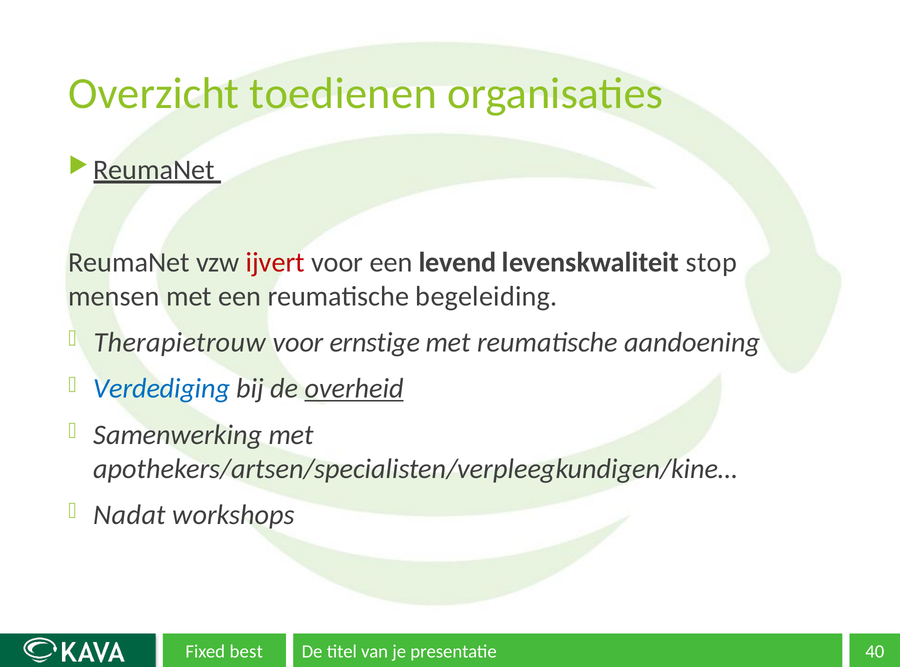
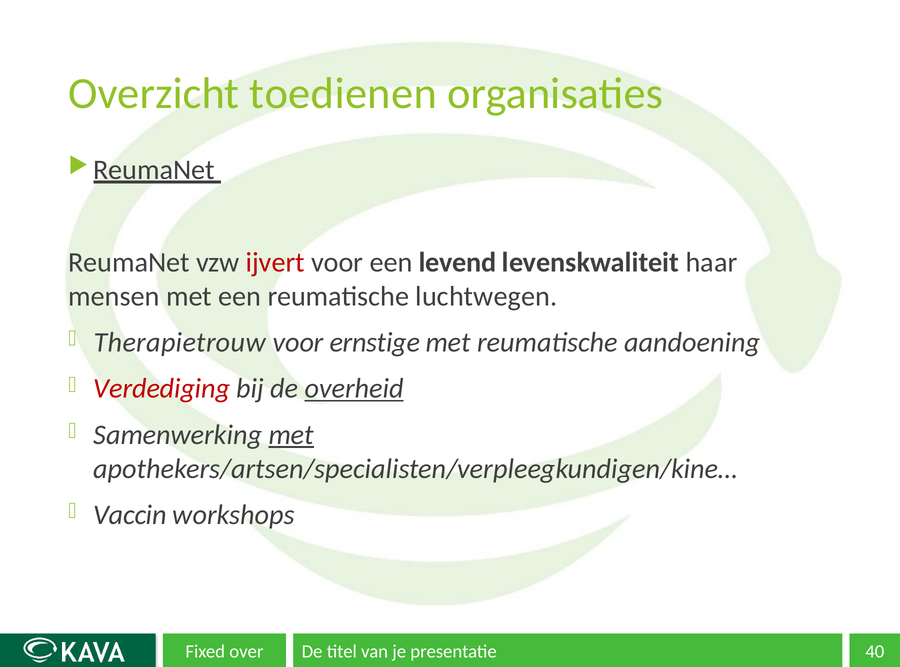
stop: stop -> haar (712, 262)
begeleiding: begeleiding -> luchtwegen (486, 296)
Verdediging colour: blue -> red (162, 388)
met underline: none -> present (291, 435)
Nadat: Nadat -> Vaccin (130, 515)
best: best -> over (246, 651)
